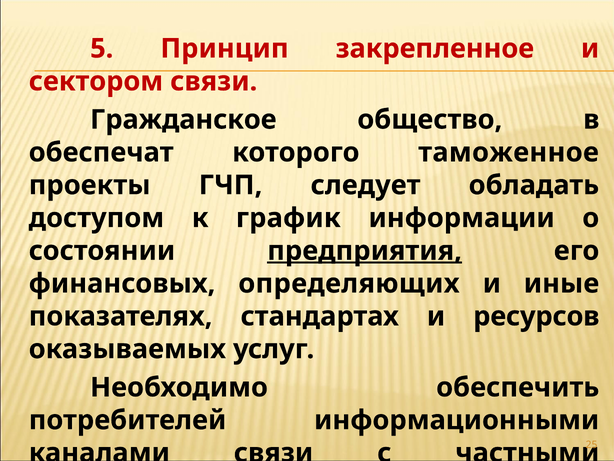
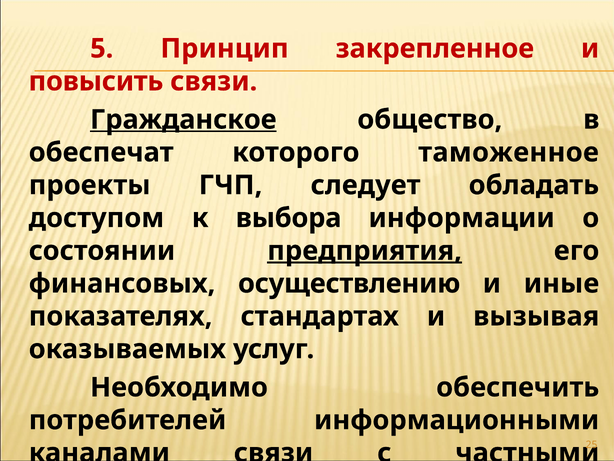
сектором: сектором -> повысить (96, 81)
Гражданское underline: none -> present (183, 119)
график: график -> выбора (289, 218)
определяющих: определяющих -> осуществлению (349, 283)
ресурсов: ресурсов -> вызывая (536, 316)
